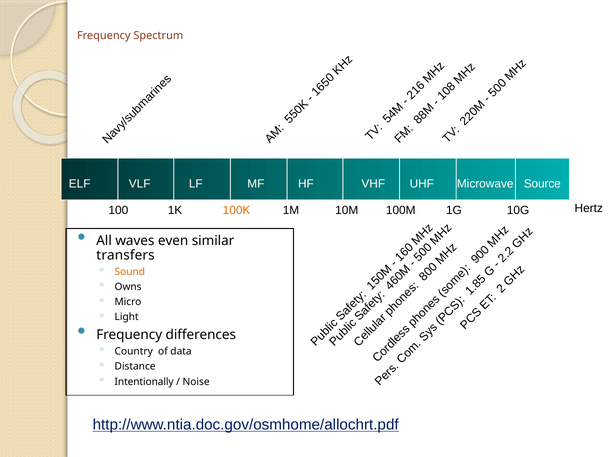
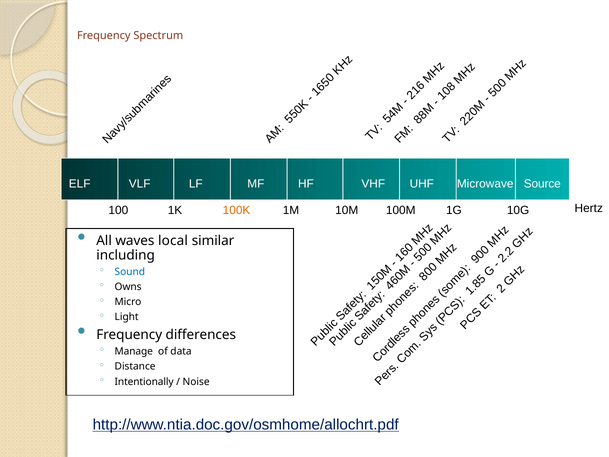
even: even -> local (173, 240)
transfers: transfers -> including (126, 255)
Sound colour: orange -> blue (130, 272)
Country: Country -> Manage (134, 351)
